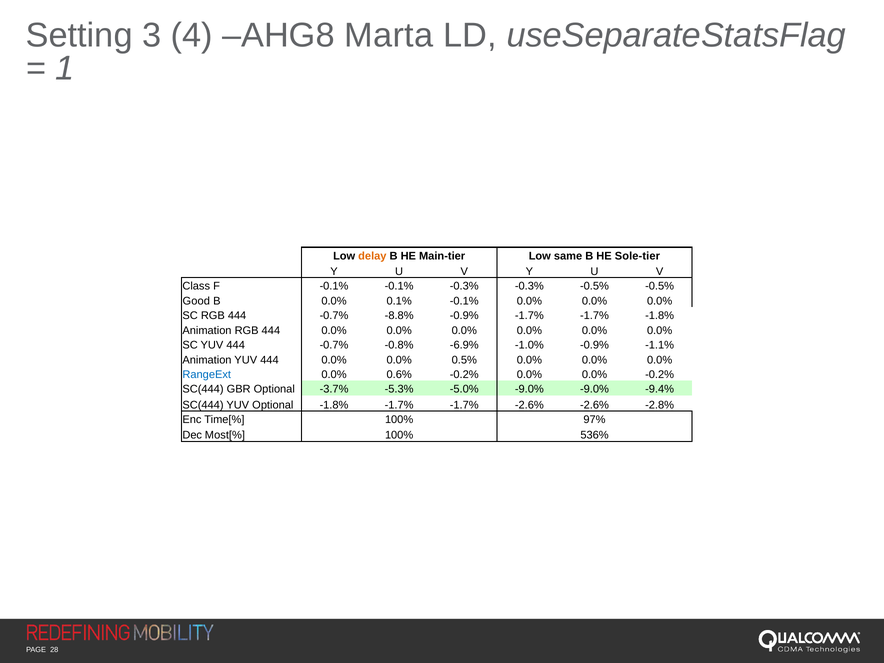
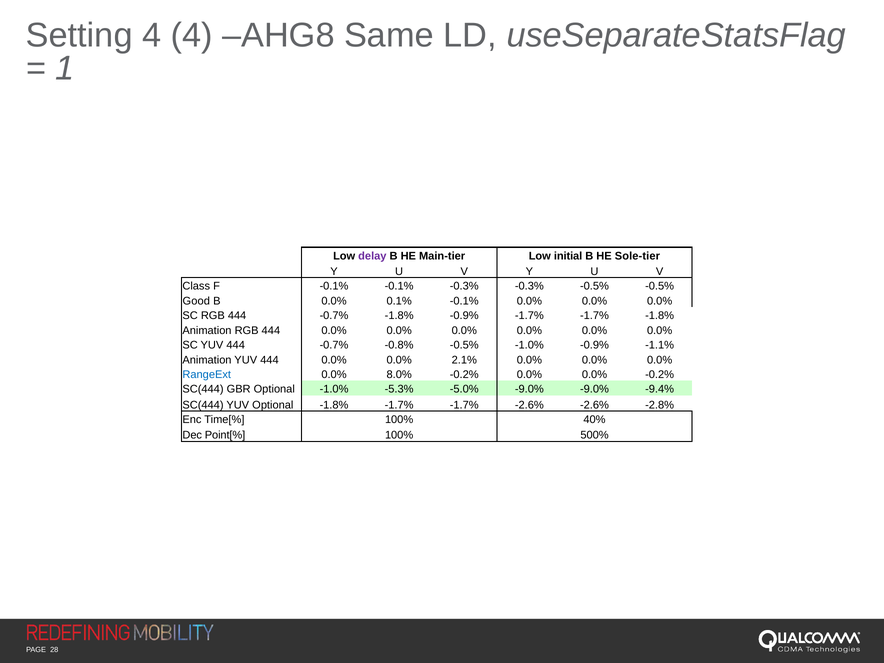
Setting 3: 3 -> 4 (152, 36)
Marta: Marta -> Same (389, 36)
delay colour: orange -> purple (372, 256)
same: same -> initial (568, 256)
-0.7% -8.8%: -8.8% -> -1.8% (399, 316)
-0.8% -6.9%: -6.9% -> -0.5% (464, 345)
0.5%: 0.5% -> 2.1% (464, 360)
0.6%: 0.6% -> 8.0% (399, 375)
Optional -3.7%: -3.7% -> -1.0% (334, 389)
97%: 97% -> 40% (594, 420)
Most[%: Most[% -> Point[% (225, 435)
536%: 536% -> 500% (595, 435)
